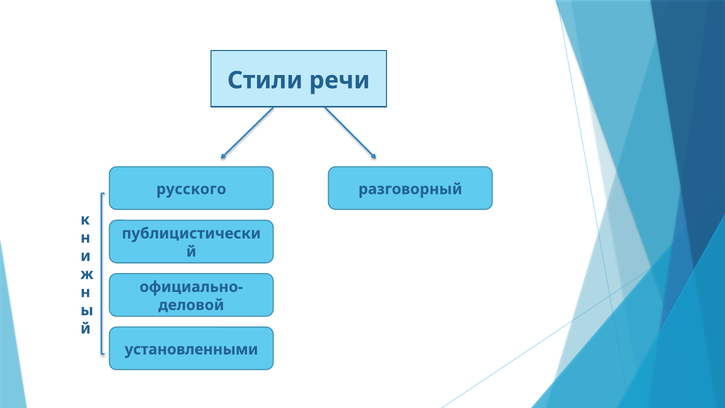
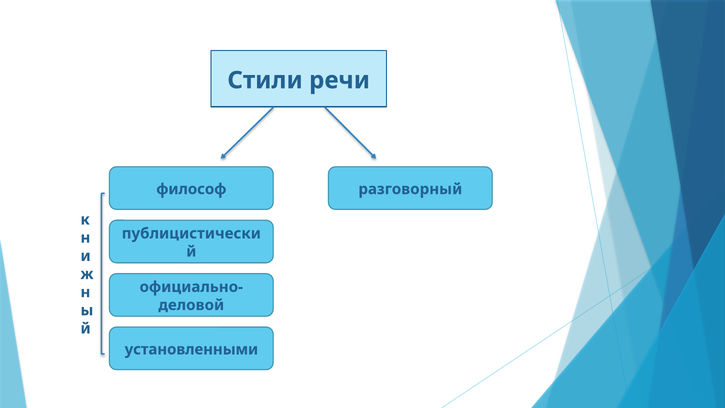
русского: русского -> философ (191, 189)
